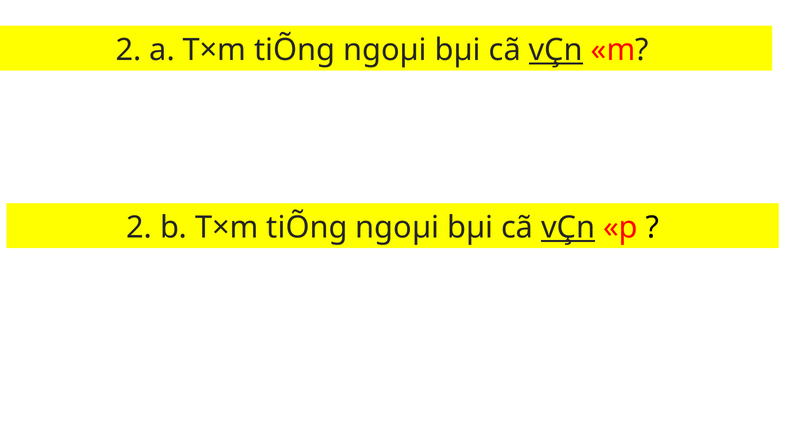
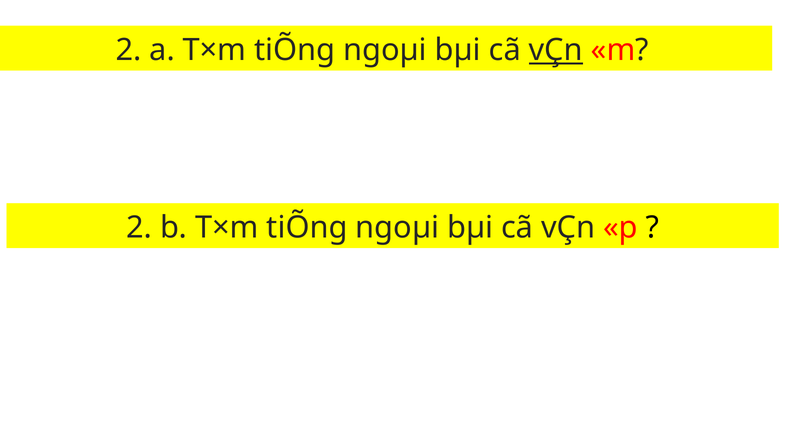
vÇn underline: present -> none (568, 228)
